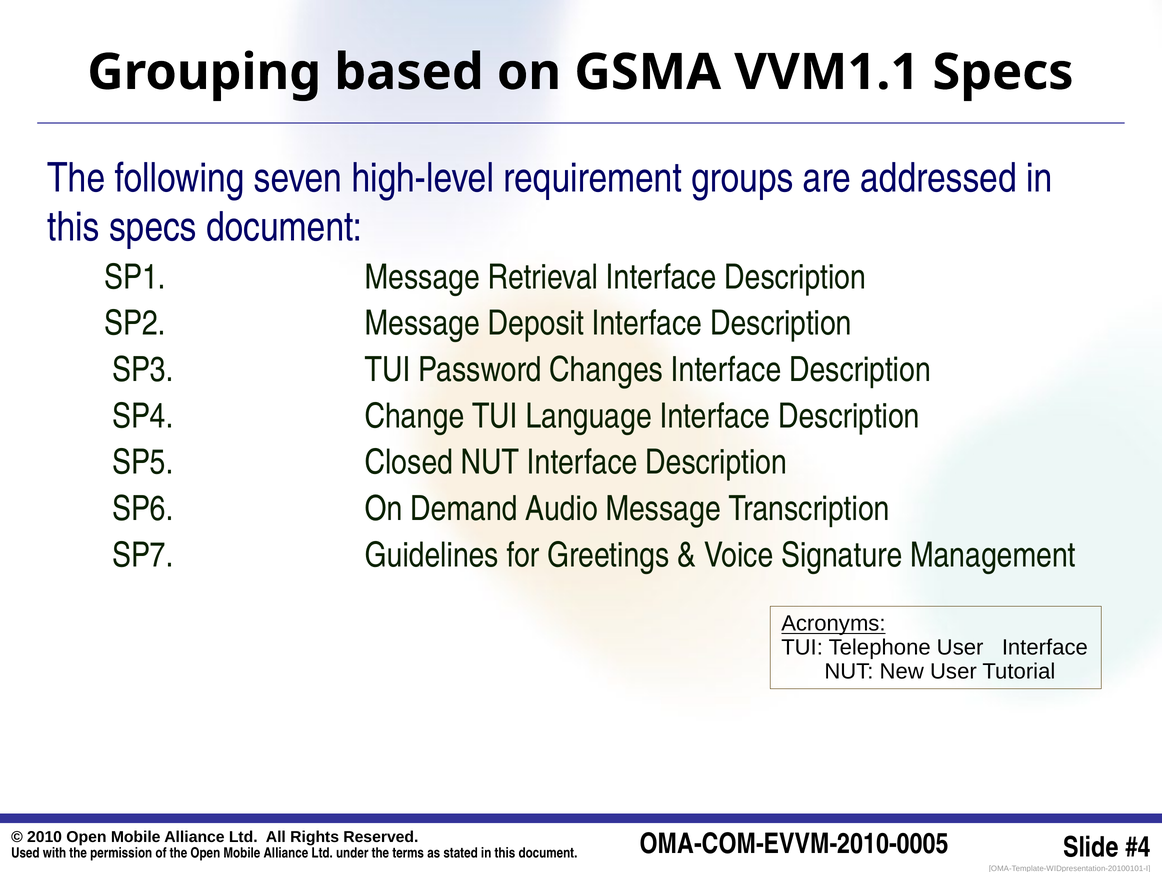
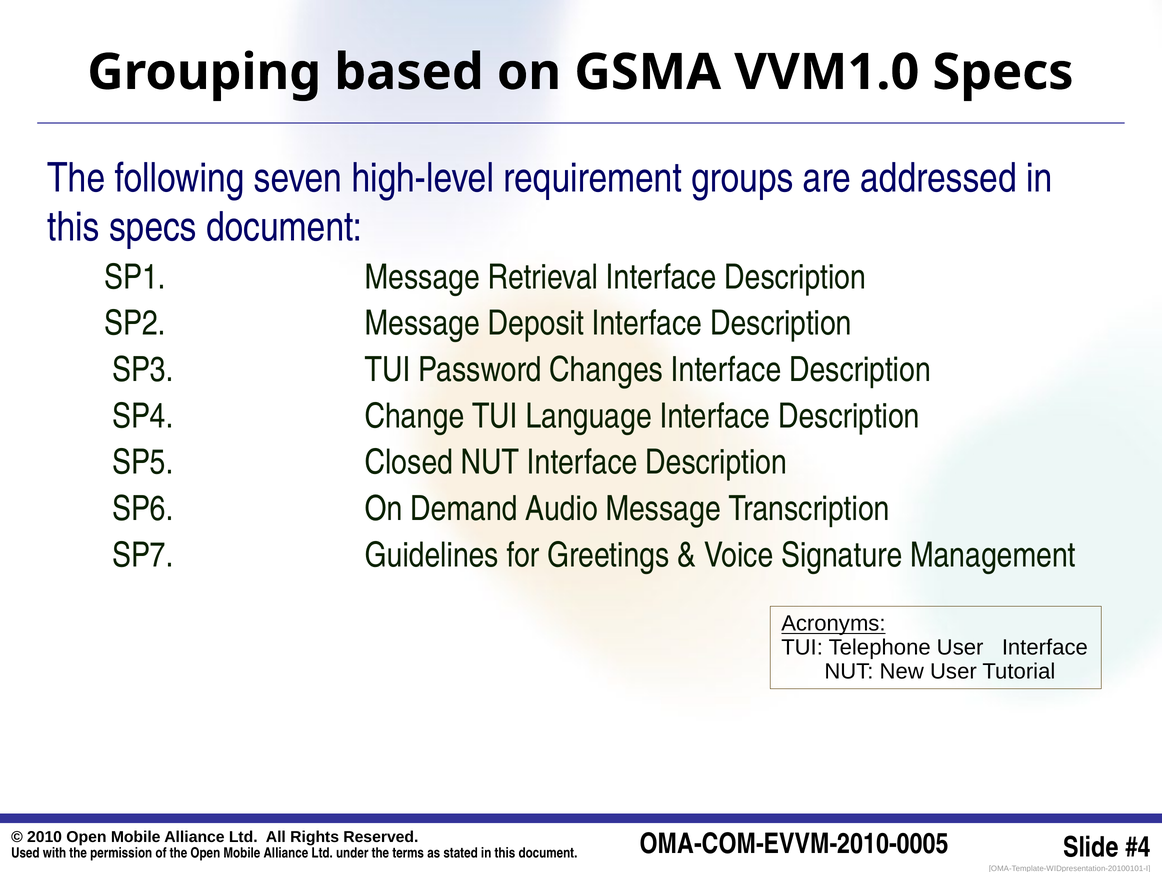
VVM1.1: VVM1.1 -> VVM1.0 (827, 72)
